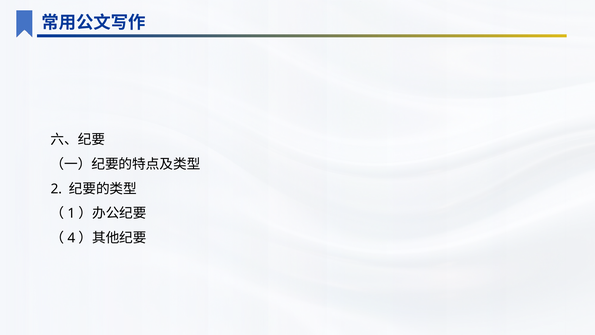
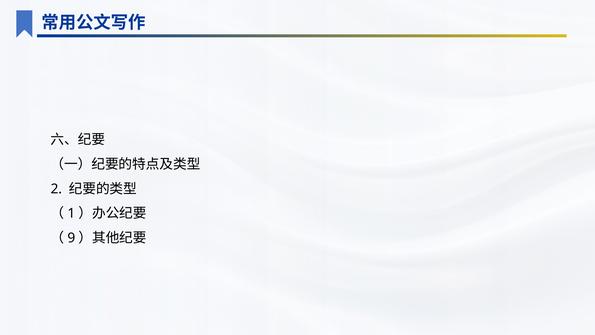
4: 4 -> 9 (71, 238)
